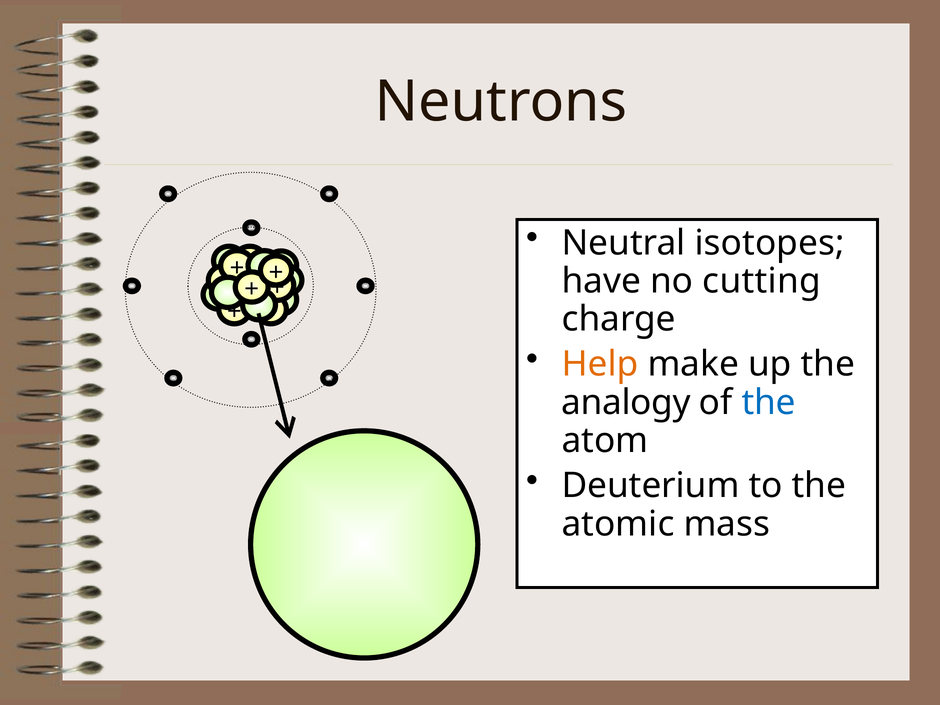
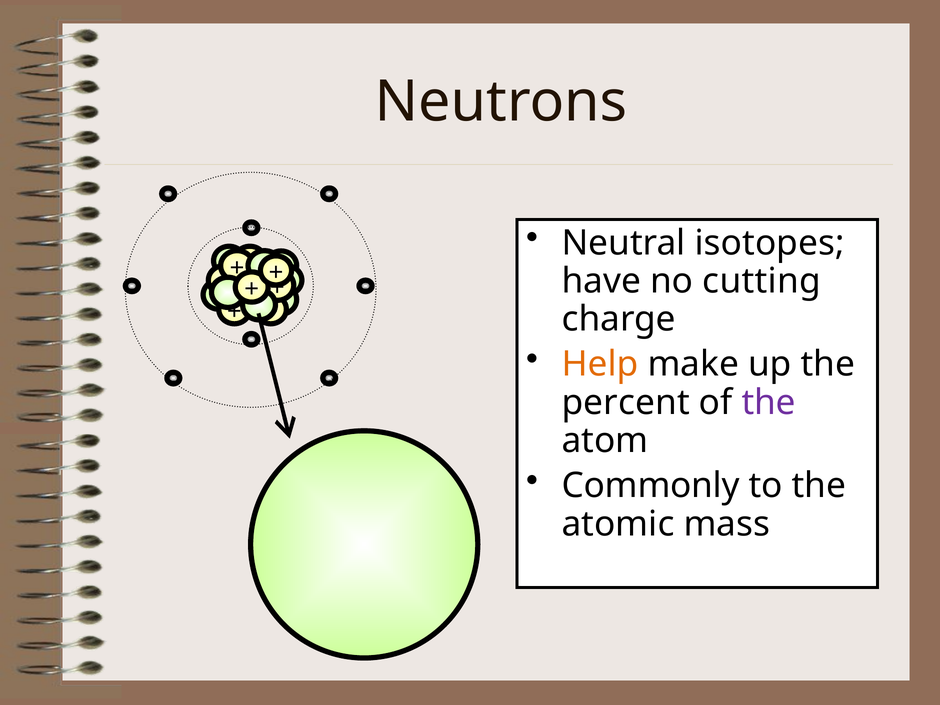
analogy: analogy -> percent (626, 402)
the colour: blue -> purple (769, 402)
Deuterium: Deuterium -> Commonly (651, 486)
